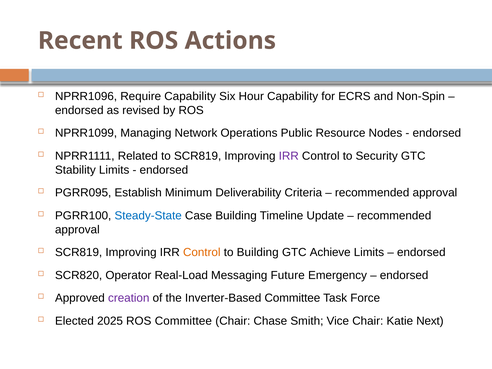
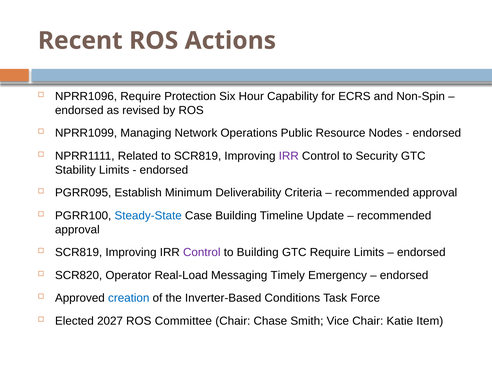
Require Capability: Capability -> Protection (190, 96)
Control colour: orange -> purple (202, 252)
GTC Achieve: Achieve -> Require (330, 252)
Future: Future -> Timely (288, 275)
creation colour: purple -> blue (129, 298)
Inverter-Based Committee: Committee -> Conditions (292, 298)
2025: 2025 -> 2027 (110, 321)
Next: Next -> Item (430, 321)
